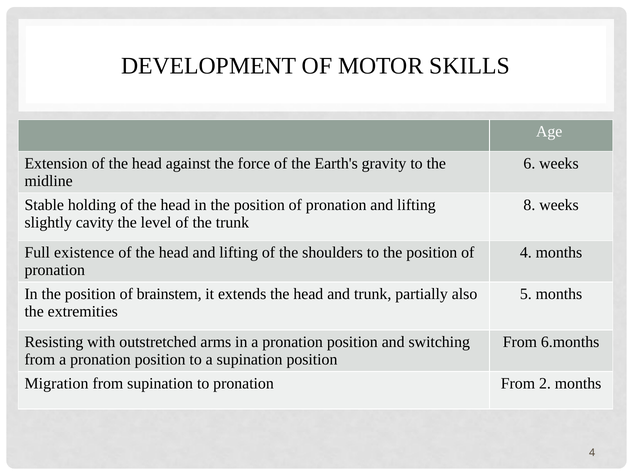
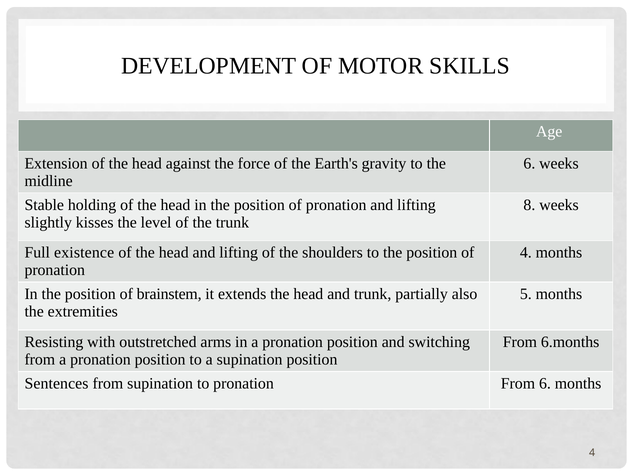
cavity: cavity -> kisses (95, 222)
Migration: Migration -> Sentences (57, 383)
From 2: 2 -> 6 (545, 383)
